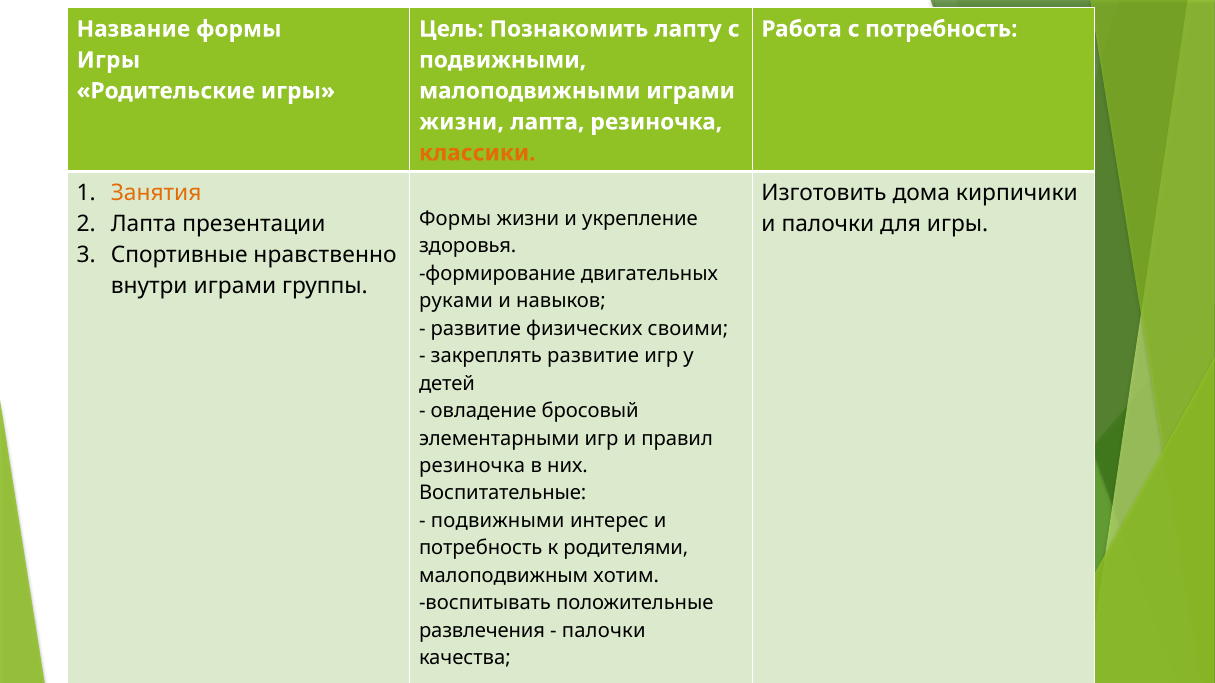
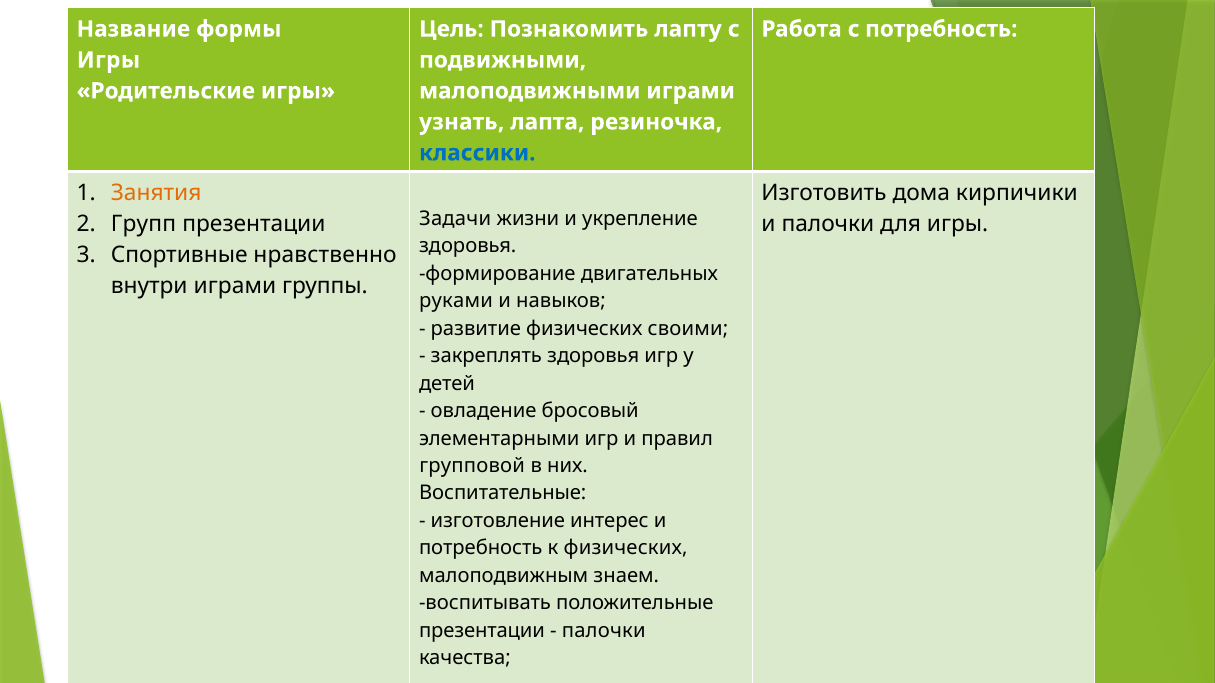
жизни: жизни -> узнать (462, 122)
классики colour: orange -> blue (477, 153)
Формы: Формы -> Задачи (455, 219)
Лапта: Лапта -> Групп (143, 224)
закреплять развитие: развитие -> здоровья (593, 356)
резиночка: резиночка -> групповой (472, 466)
подвижными: подвижными -> изготовление (498, 521)
к родителями: родителями -> физических (626, 549)
хотим: хотим -> знаем (626, 576)
развлечения: развлечения -> презентации (482, 631)
